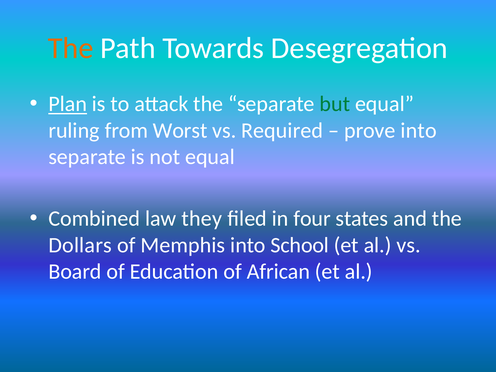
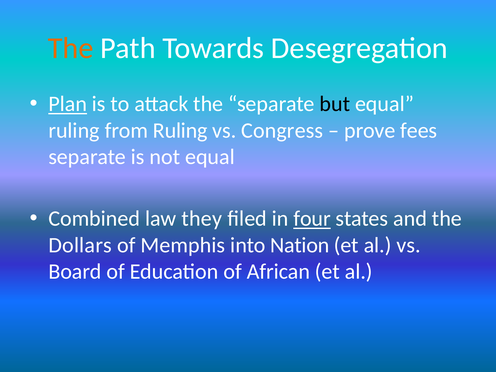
but colour: green -> black (335, 104)
from Worst: Worst -> Ruling (180, 131)
Required: Required -> Congress (282, 131)
prove into: into -> fees (419, 131)
four underline: none -> present (312, 219)
School: School -> Nation (300, 245)
